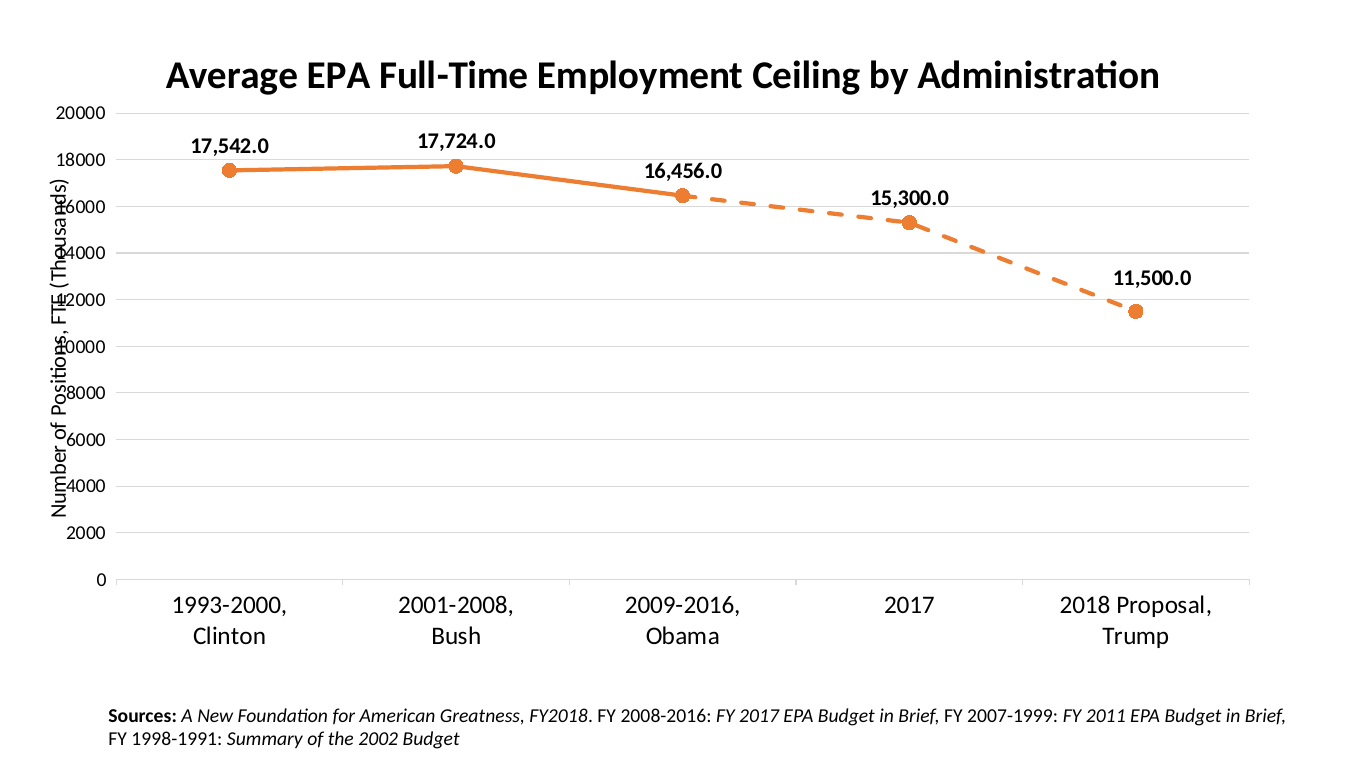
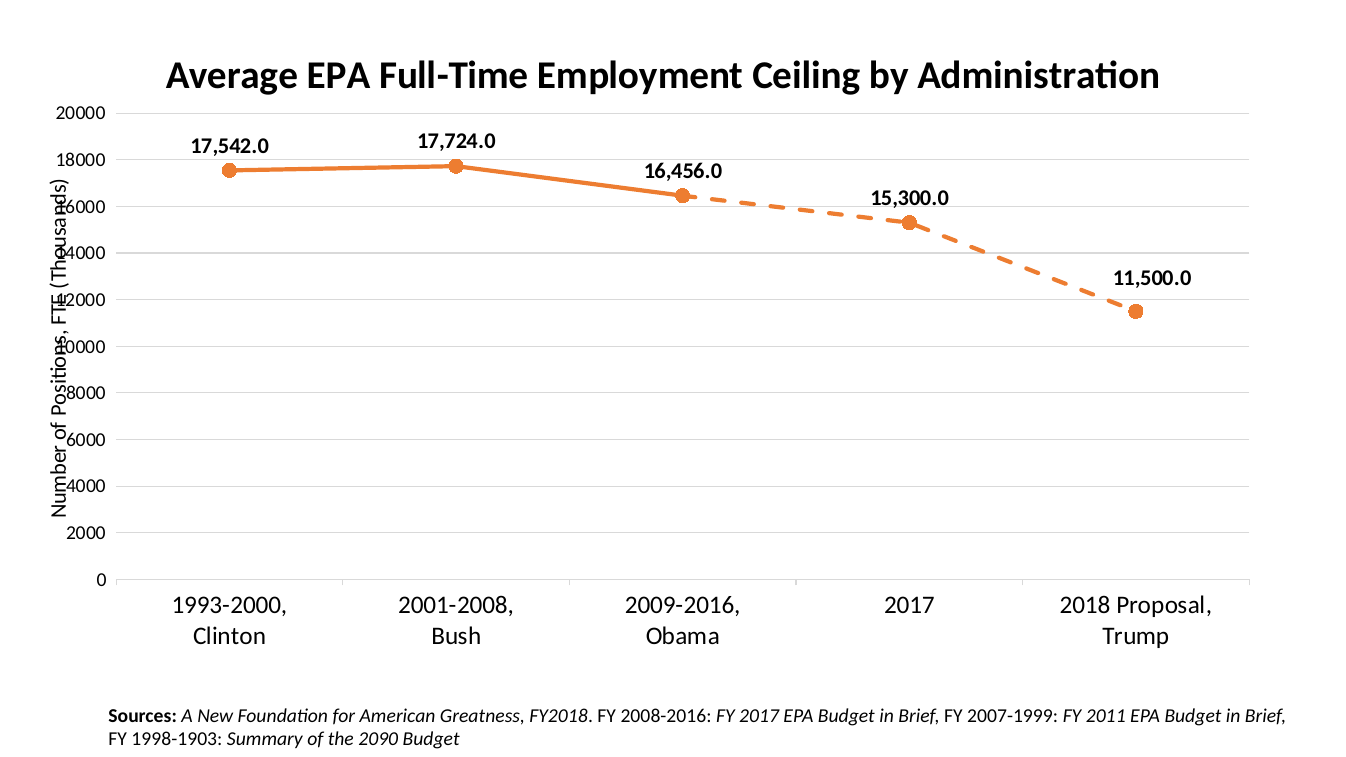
1998-1991: 1998-1991 -> 1998-1903 (177, 739)
2002: 2002 -> 2090 (378, 739)
